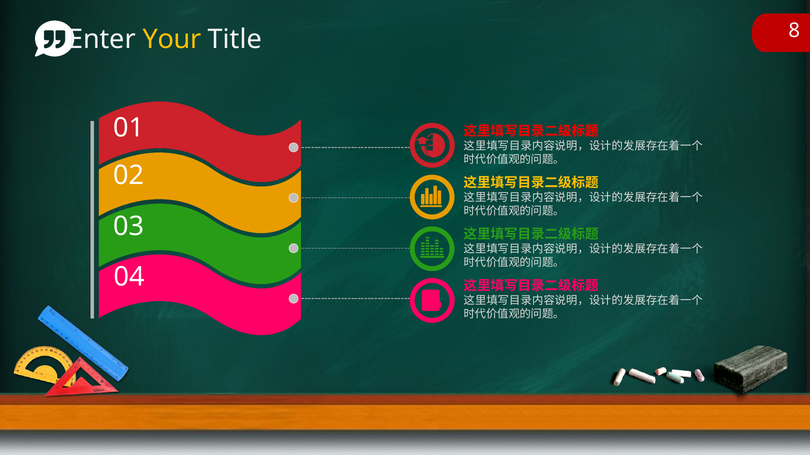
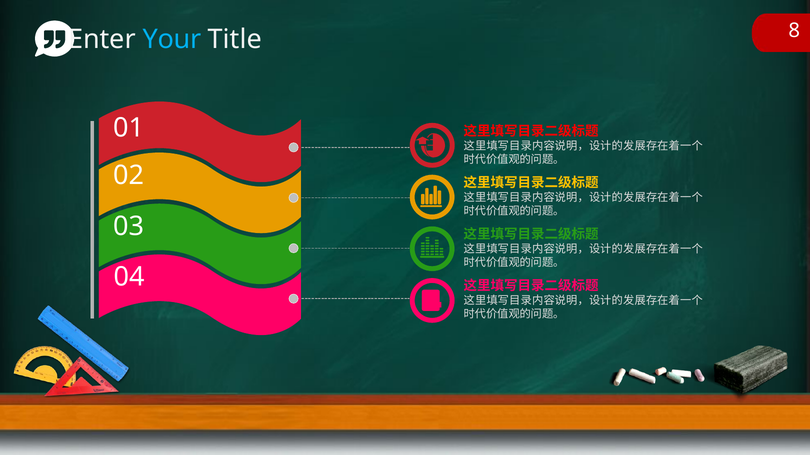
Your colour: yellow -> light blue (172, 39)
